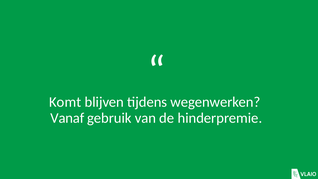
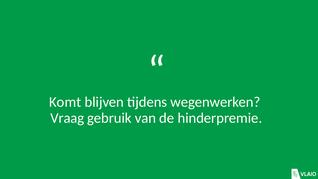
Vanaf: Vanaf -> Vraag (67, 118)
